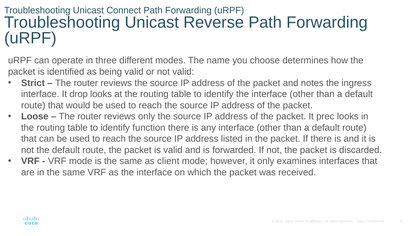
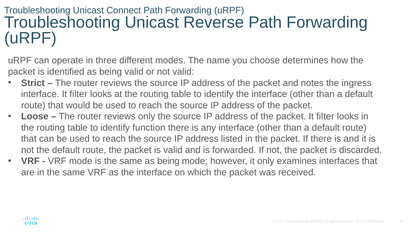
interface It drop: drop -> filter (79, 94)
packet It prec: prec -> filter (325, 116)
same as client: client -> being (168, 161)
